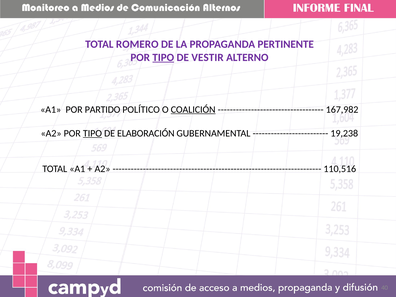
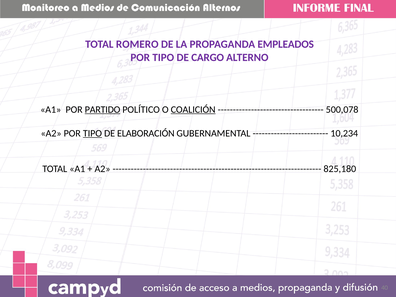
PERTINENTE: PERTINENTE -> EMPLEADOS (286, 44)
TIPO underline: present -> none (163, 57)
VESTIR: VESTIR -> CARGO (208, 57)
PARTIDO underline: none -> present (103, 109)
167,982: 167,982 -> 500,078 (342, 109)
19,238: 19,238 -> 10,234 (344, 133)
110,516: 110,516 -> 825,180 (340, 169)
